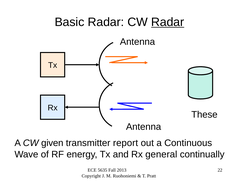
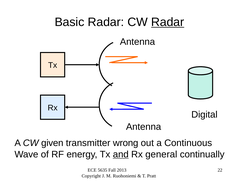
These: These -> Digital (204, 115)
report: report -> wrong (126, 143)
and underline: none -> present (121, 155)
